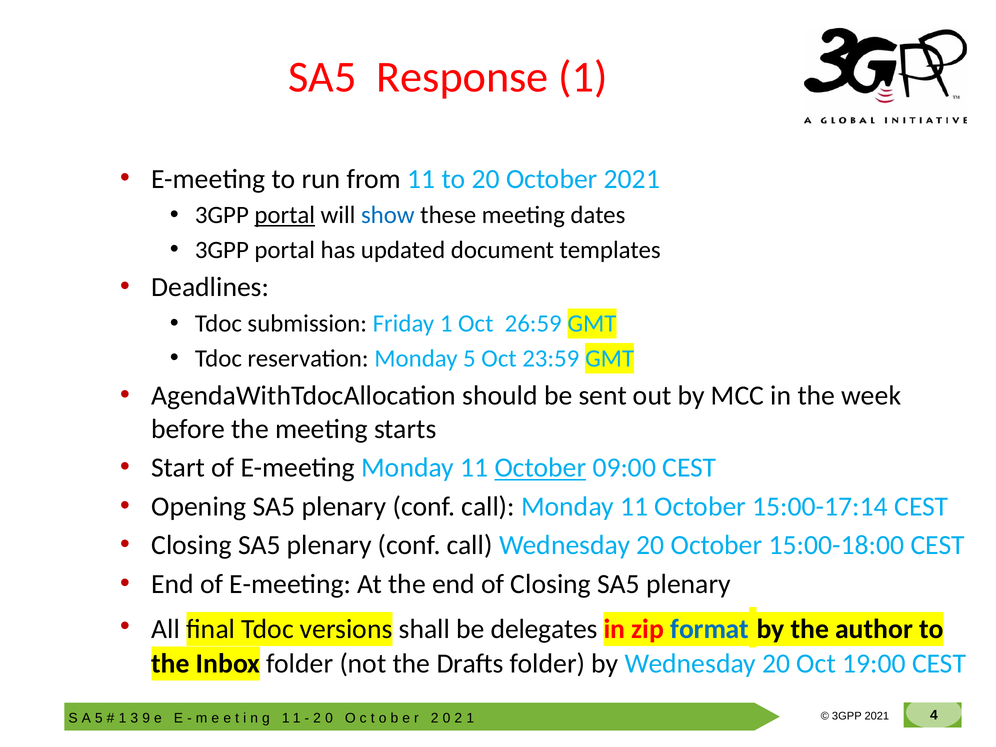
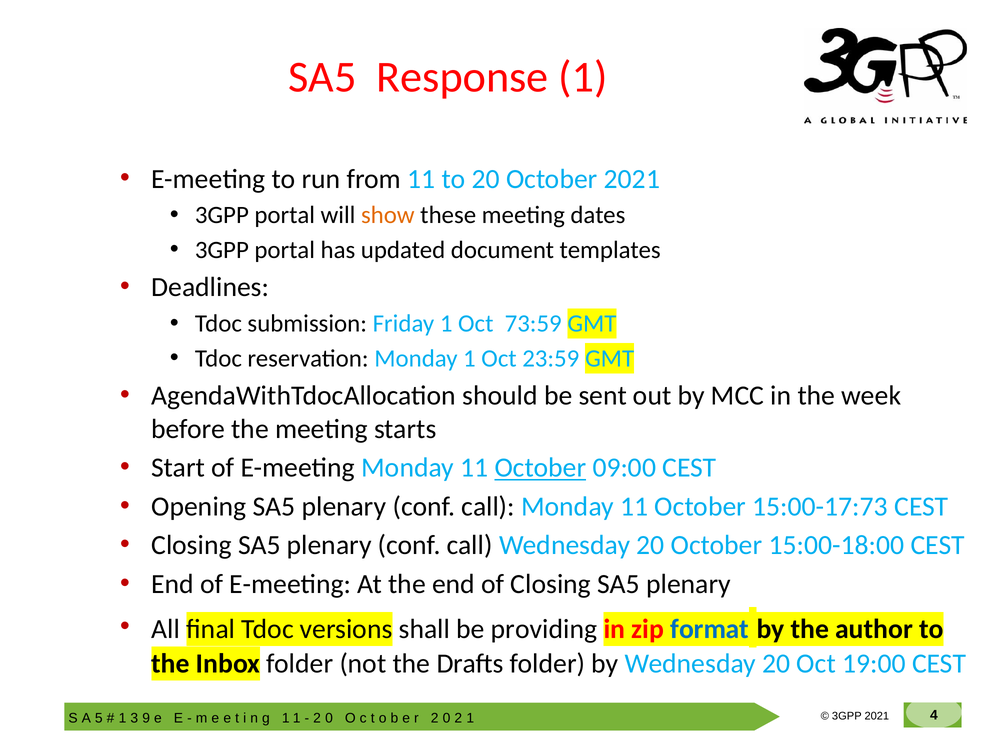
portal underline: present -> none (285, 215)
show colour: blue -> orange (388, 215)
26:59: 26:59 -> 73:59 (533, 324)
Monday 5: 5 -> 1 (469, 359)
15:00-17:14: 15:00-17:14 -> 15:00-17:73 (820, 507)
delegates: delegates -> providing (544, 629)
